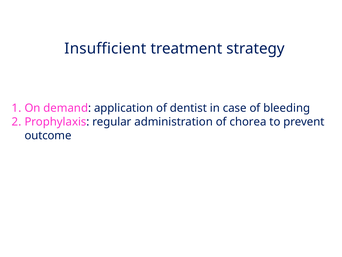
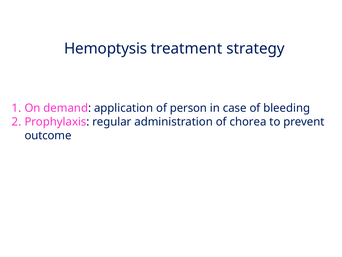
Insufficient: Insufficient -> Hemoptysis (106, 49)
dentist: dentist -> person (188, 108)
